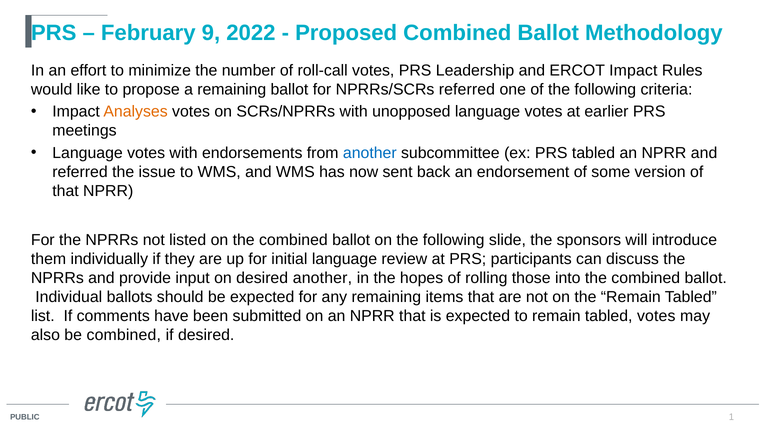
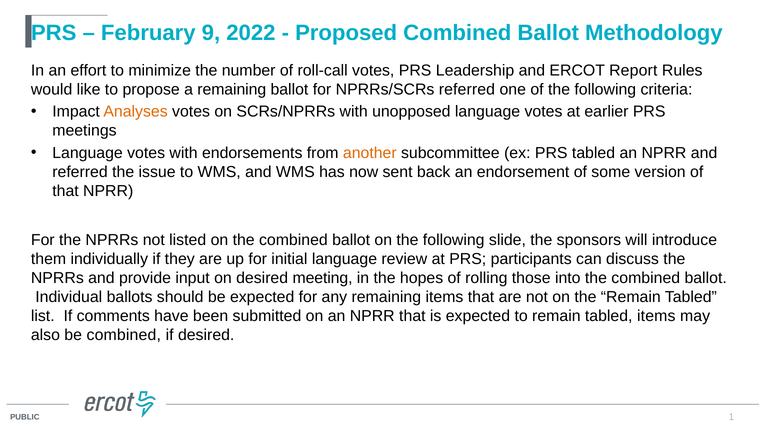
ERCOT Impact: Impact -> Report (633, 70)
another colour: blue -> orange (370, 153)
desired another: another -> meeting (323, 278)
tabled votes: votes -> items (656, 316)
